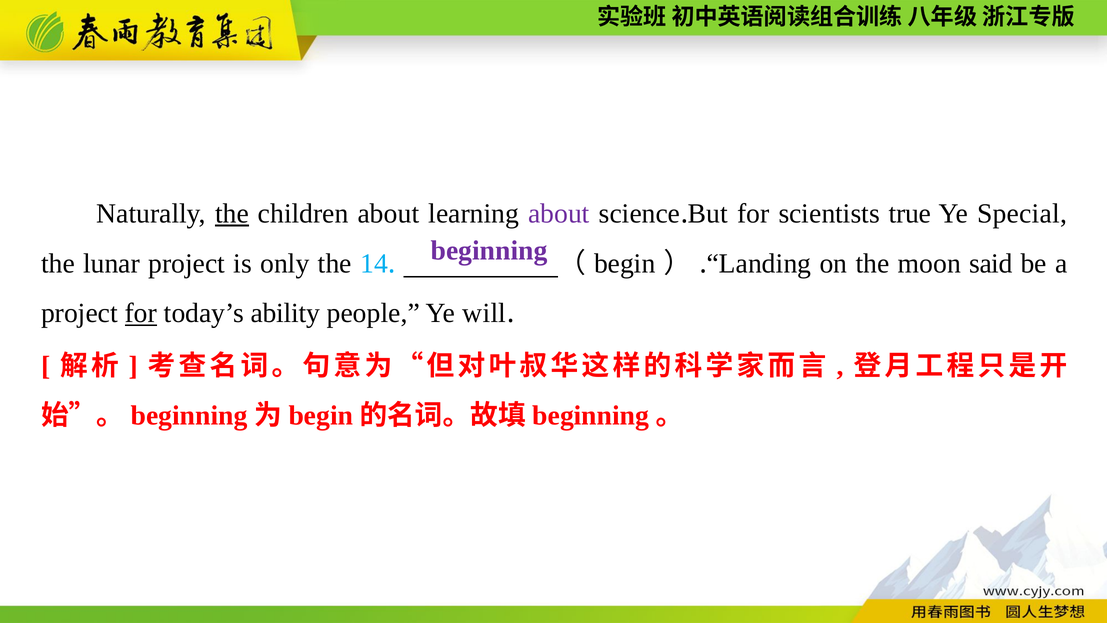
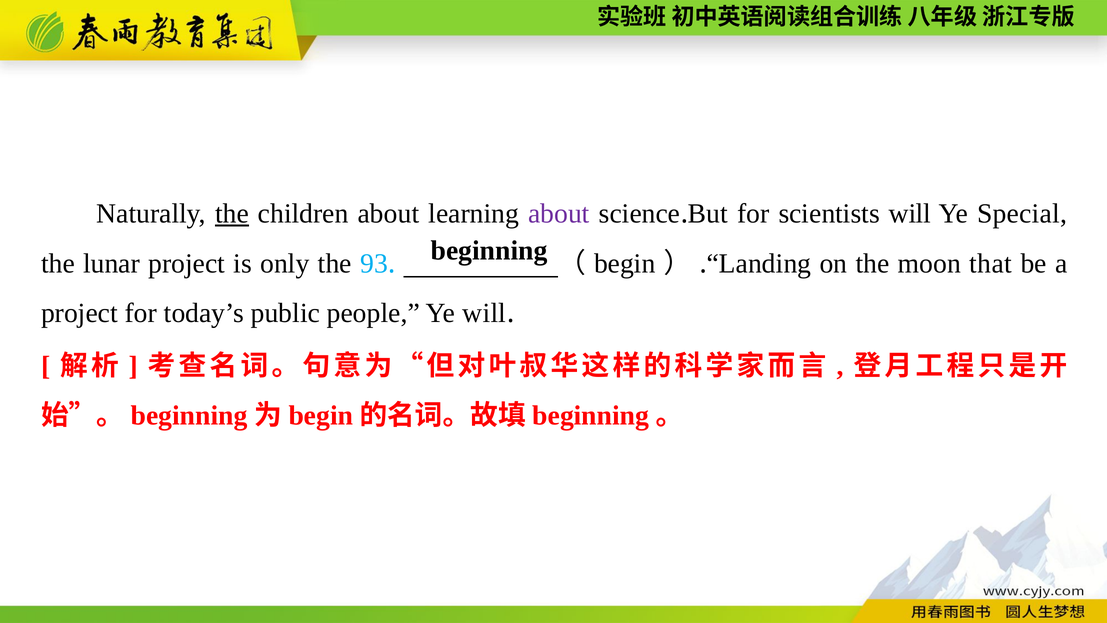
scientists true: true -> will (910, 214)
beginning colour: purple -> black (489, 250)
14: 14 -> 93 (374, 263)
said: said -> that (991, 263)
for underline: present -> none (141, 313)
ability: ability -> public (285, 313)
